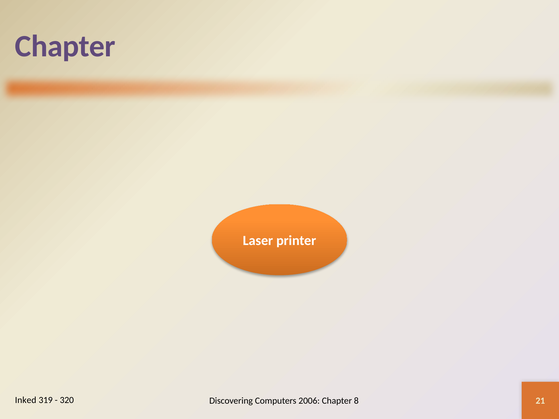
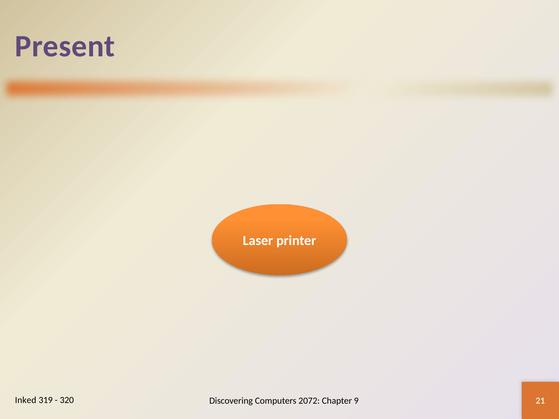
Chapter: Chapter -> Present (65, 46)
2006: 2006 -> 2072 (309, 401)
8: 8 -> 9 (356, 401)
